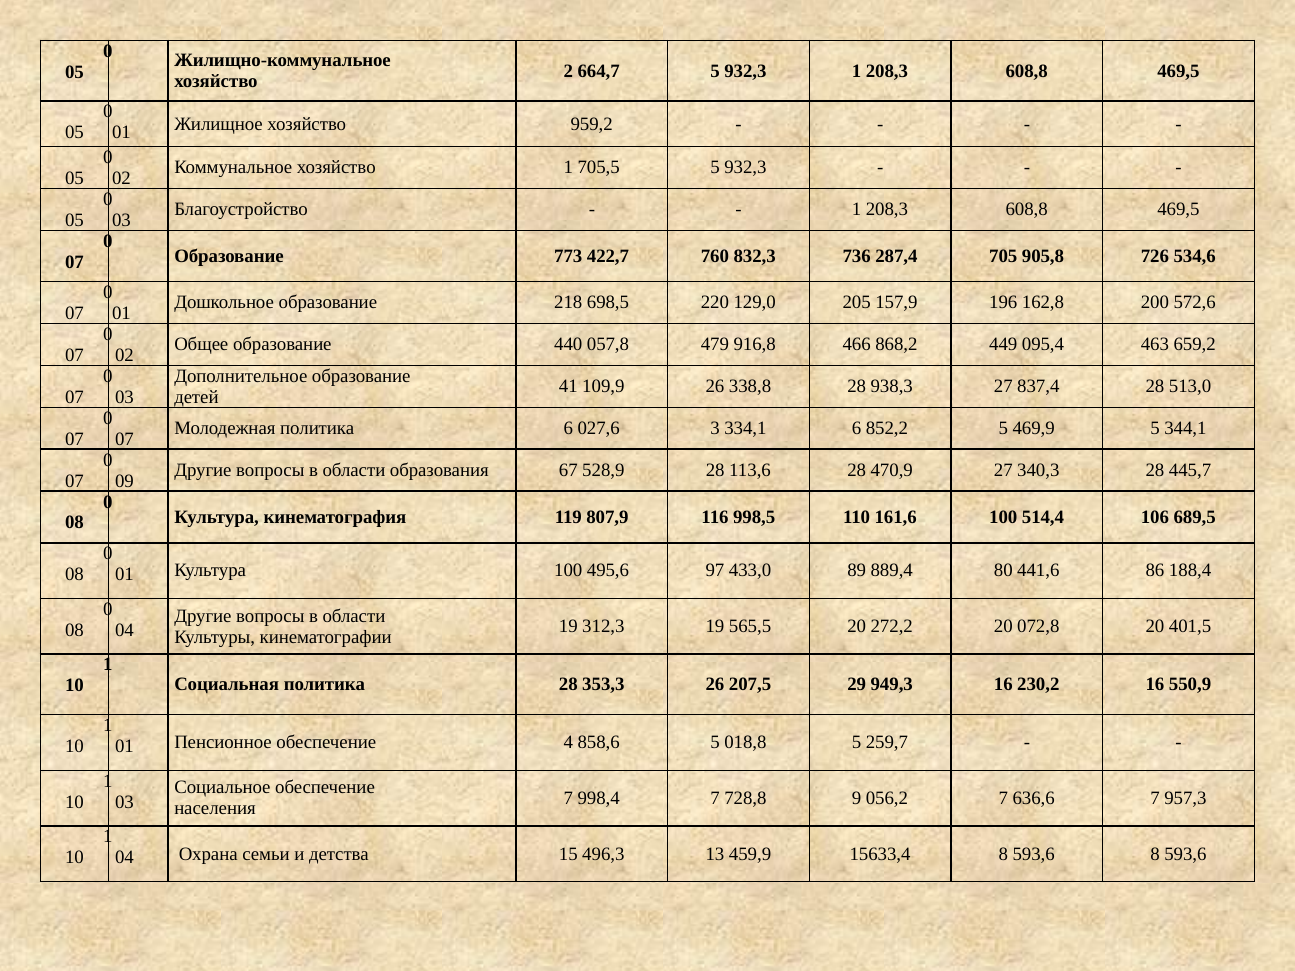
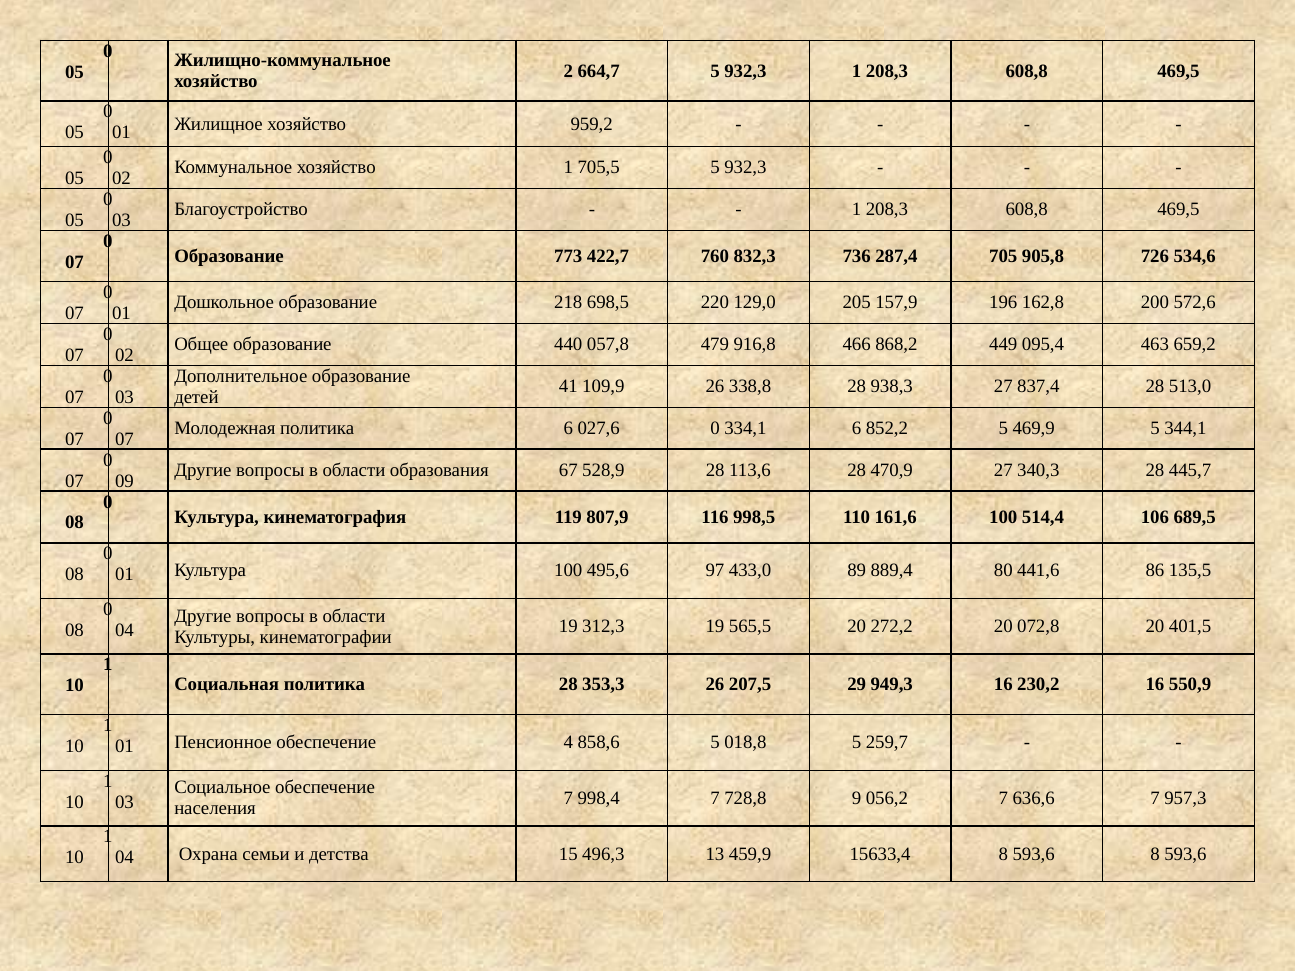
027,6 3: 3 -> 0 (715, 429)
188,4: 188,4 -> 135,5 (1190, 571)
